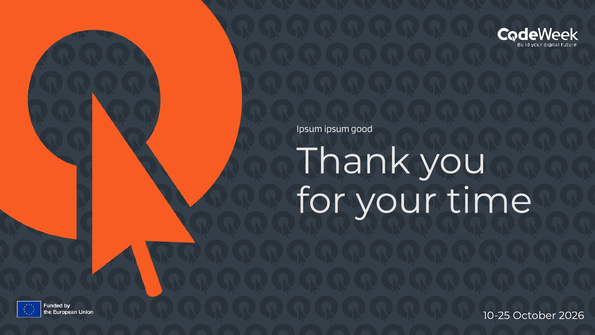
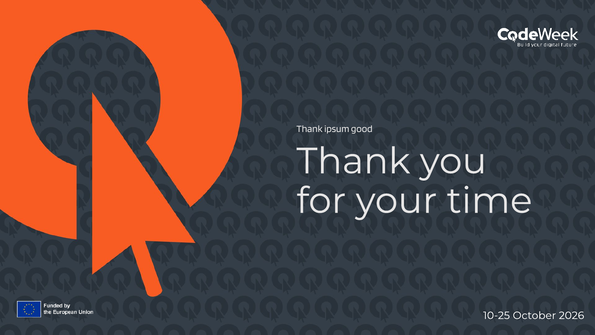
Ipsum: Ipsum -> Thank (310, 129)
